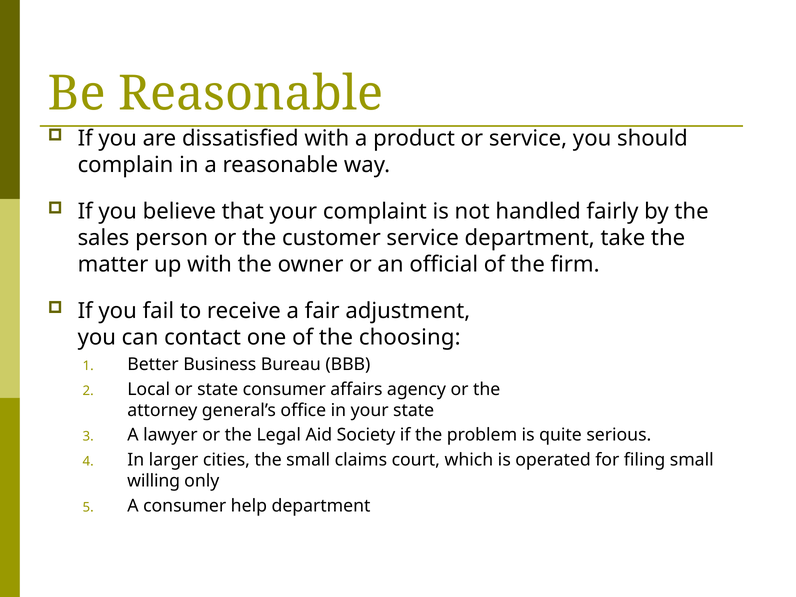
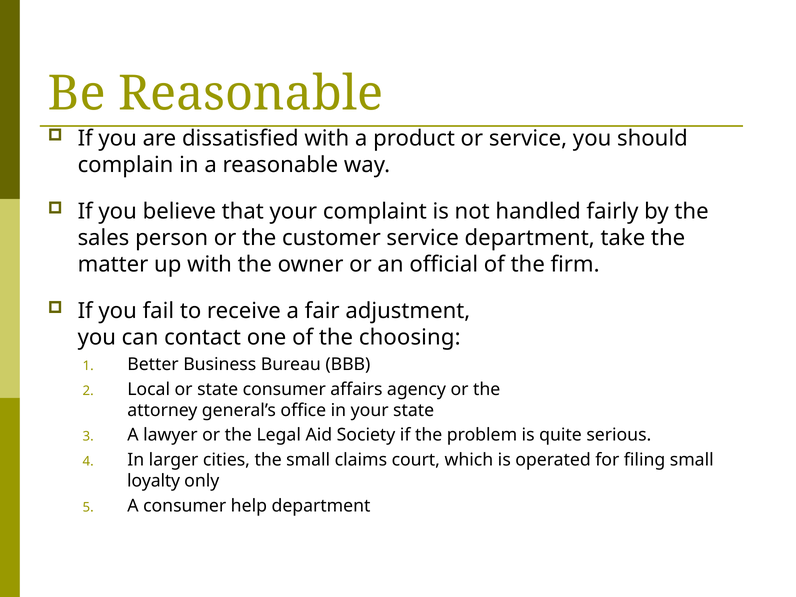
willing: willing -> loyalty (154, 481)
